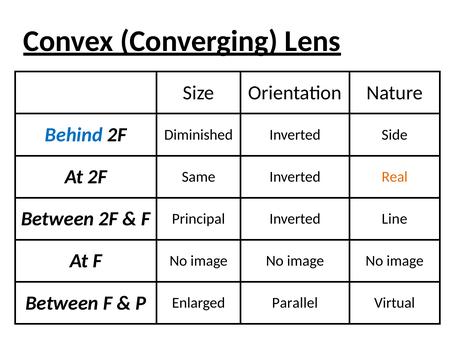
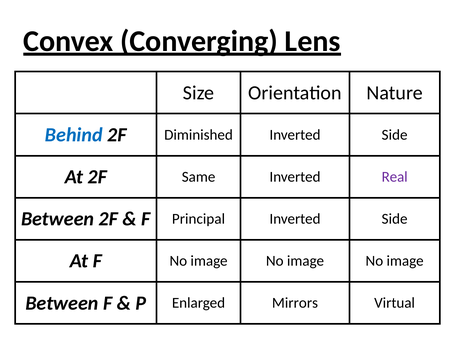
Real colour: orange -> purple (395, 176)
Line: Line -> Side (395, 218)
Parallel: Parallel -> Mirrors (295, 302)
